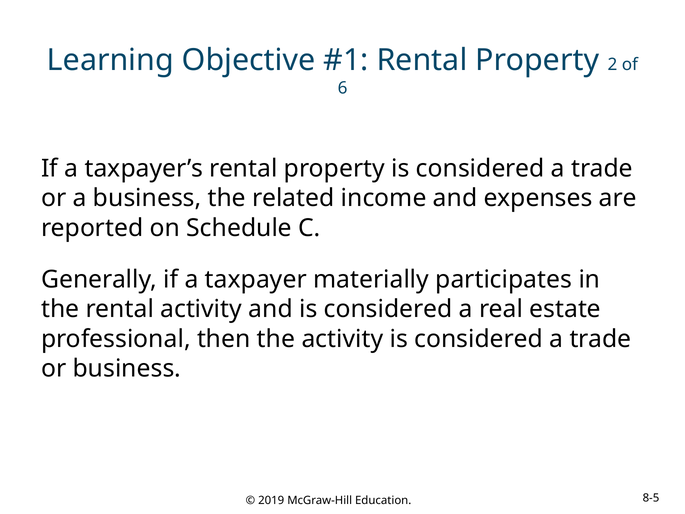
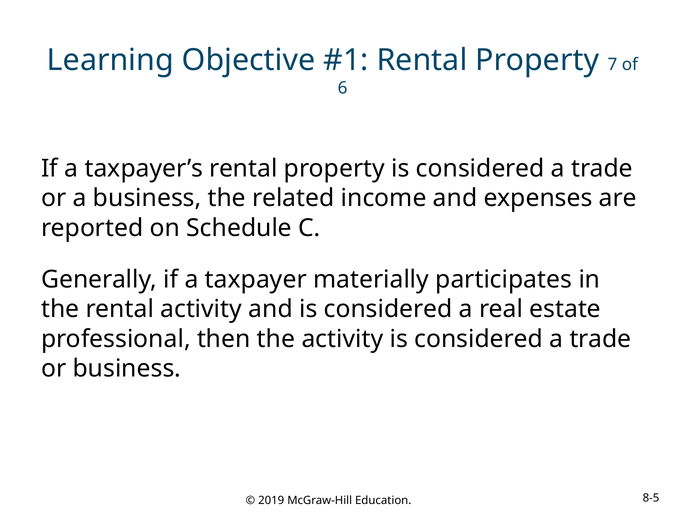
2: 2 -> 7 (612, 65)
